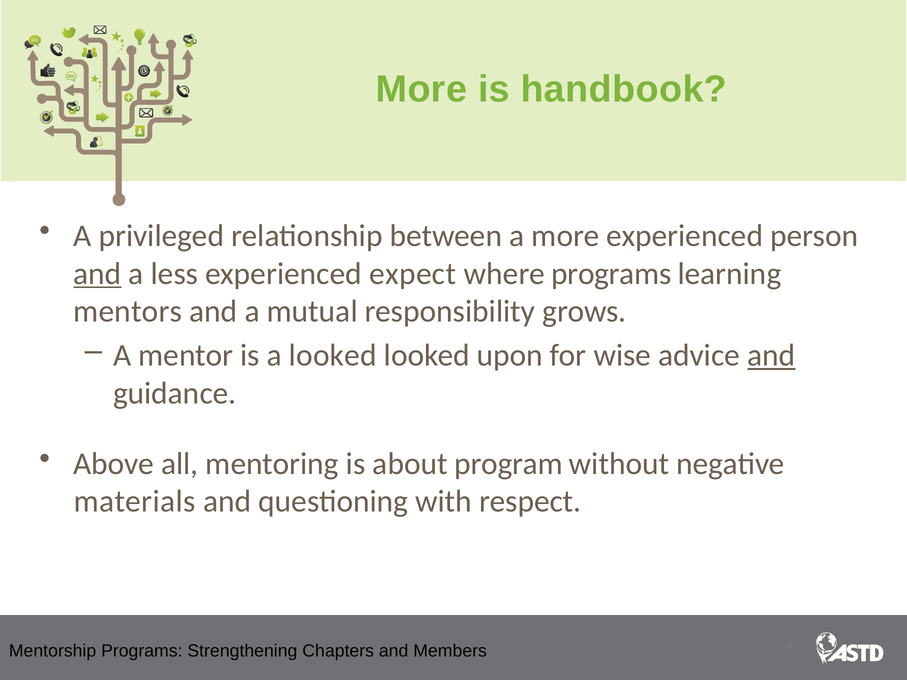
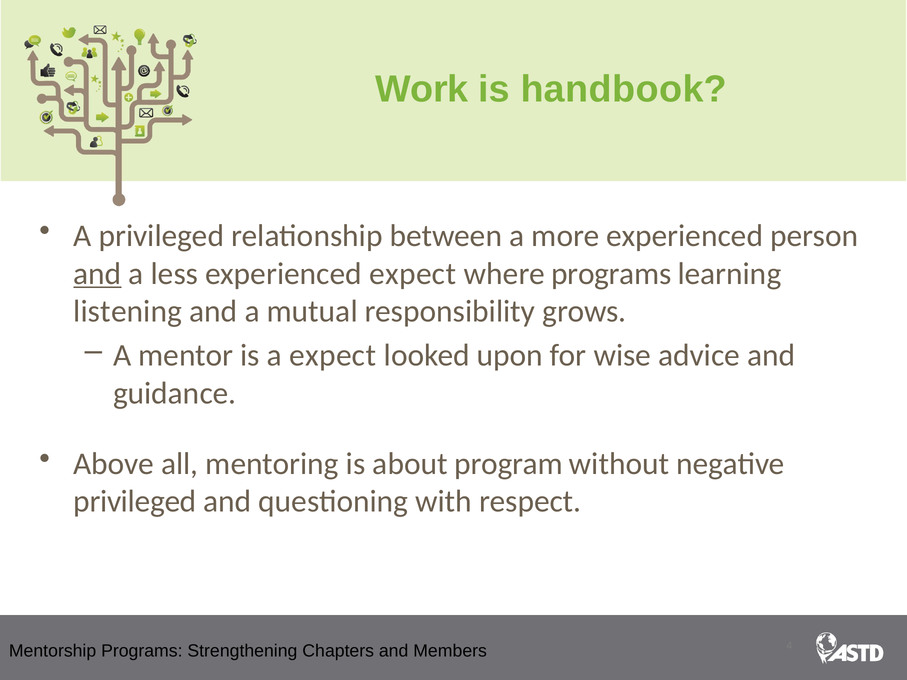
More: More -> Work (422, 90)
mentors: mentors -> listening (128, 312)
a looked: looked -> expect (333, 356)
and underline: present -> none (771, 356)
materials: materials -> privileged (135, 502)
